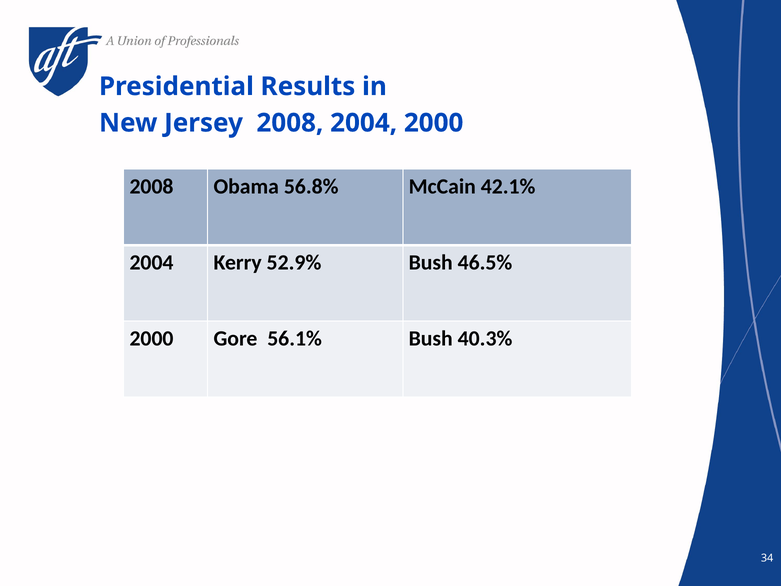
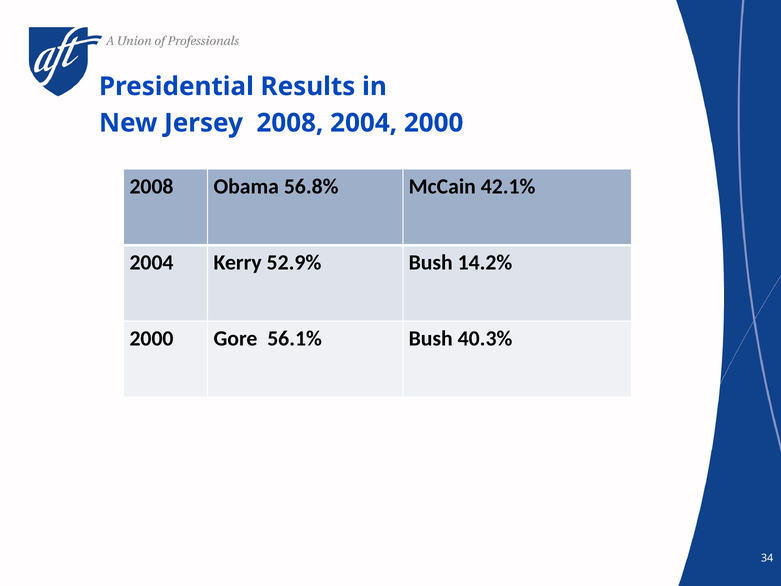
46.5%: 46.5% -> 14.2% (485, 263)
